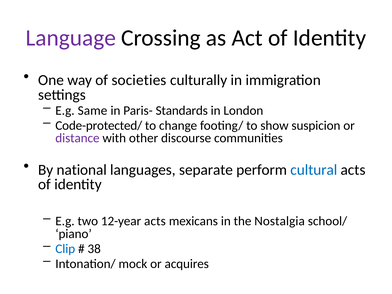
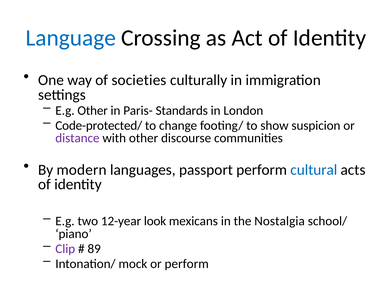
Language colour: purple -> blue (71, 38)
E.g Same: Same -> Other (93, 111)
national: national -> modern (82, 170)
separate: separate -> passport (206, 170)
12-year acts: acts -> look (155, 221)
Clip colour: blue -> purple (65, 249)
38: 38 -> 89 (94, 249)
or acquires: acquires -> perform (187, 264)
